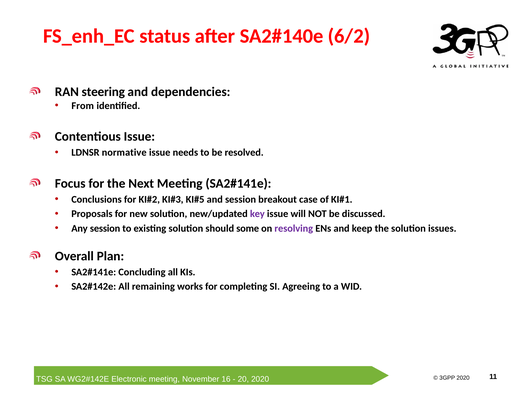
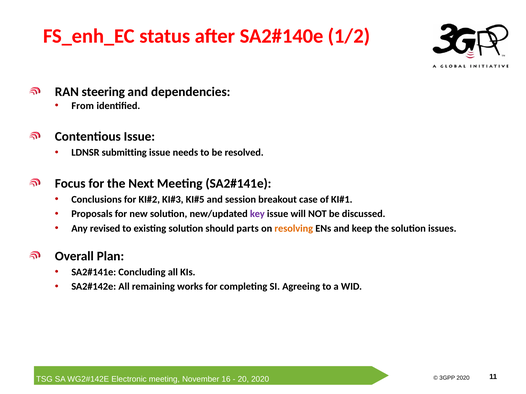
6/2: 6/2 -> 1/2 (349, 36)
normative: normative -> submitting (124, 153)
Any session: session -> revised (105, 229)
some: some -> parts (248, 229)
resolving colour: purple -> orange (294, 229)
